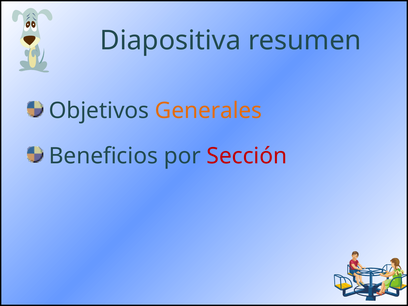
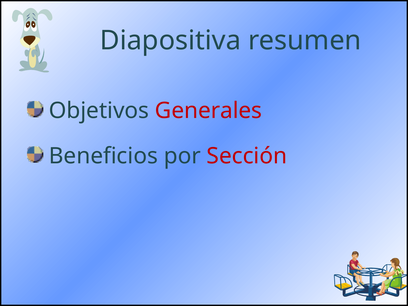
Generales colour: orange -> red (209, 111)
